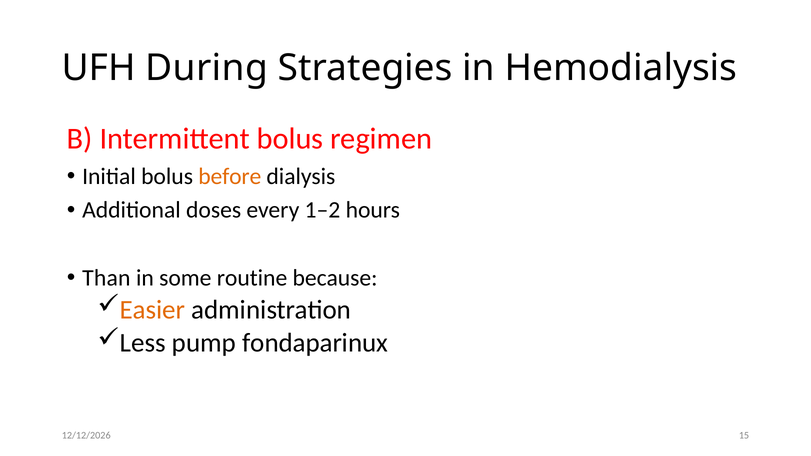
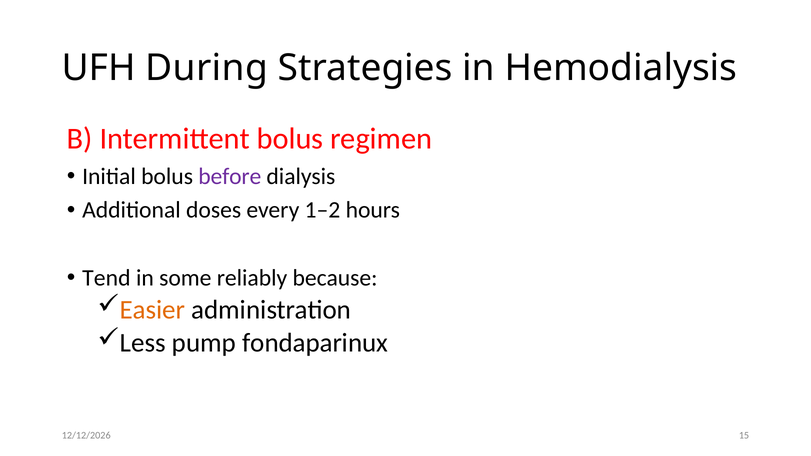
before colour: orange -> purple (230, 176)
Than: Than -> Tend (106, 278)
routine: routine -> reliably (252, 278)
